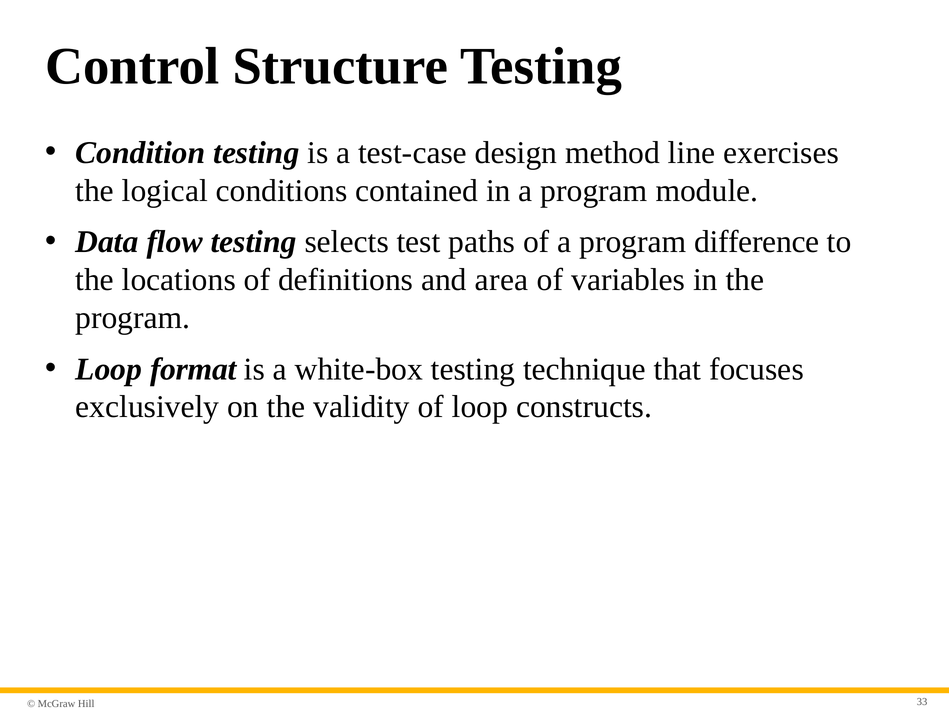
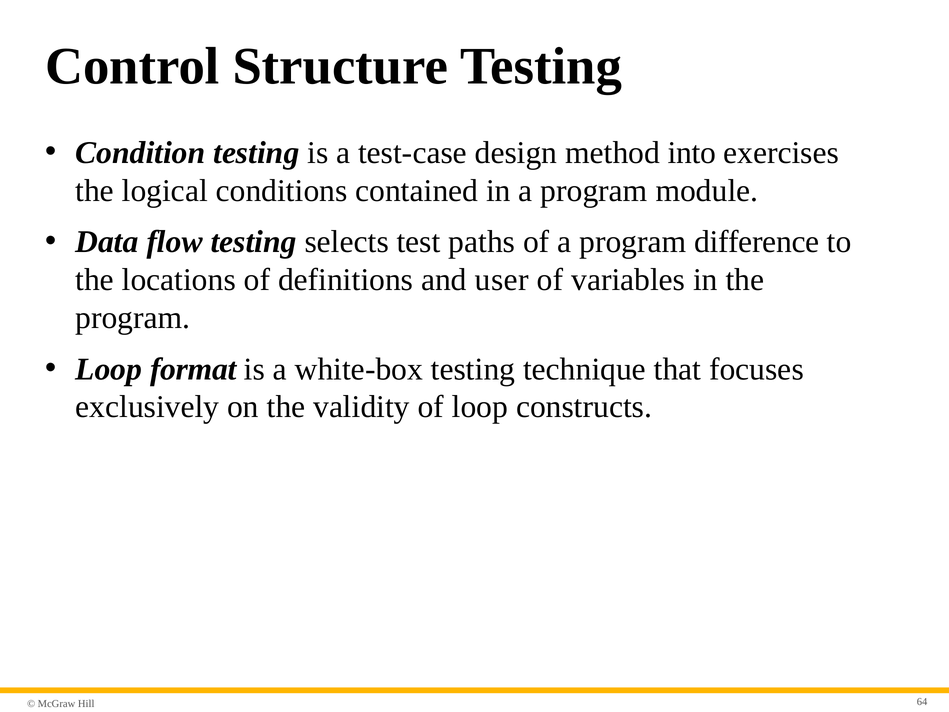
line: line -> into (692, 153)
area: area -> user (502, 280)
33: 33 -> 64 (922, 702)
